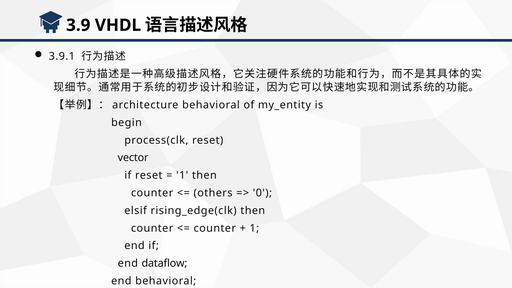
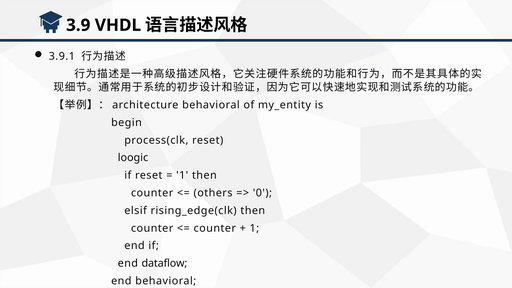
vector: vector -> loogic (133, 158)
